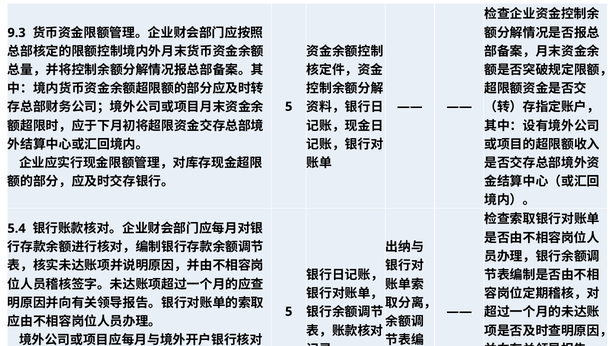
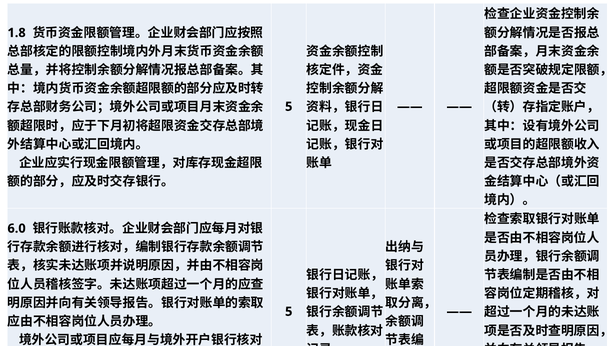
9.3: 9.3 -> 1.8 (17, 33)
5.4: 5.4 -> 6.0 (17, 228)
